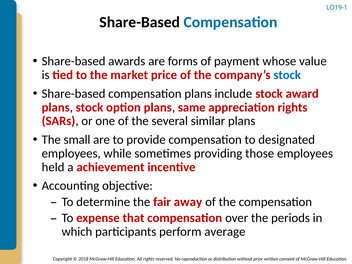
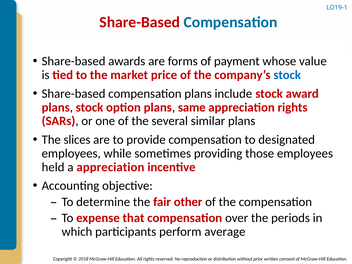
Share-Based colour: black -> red (140, 22)
small: small -> slices (77, 140)
a achievement: achievement -> appreciation (110, 167)
away: away -> other (188, 202)
